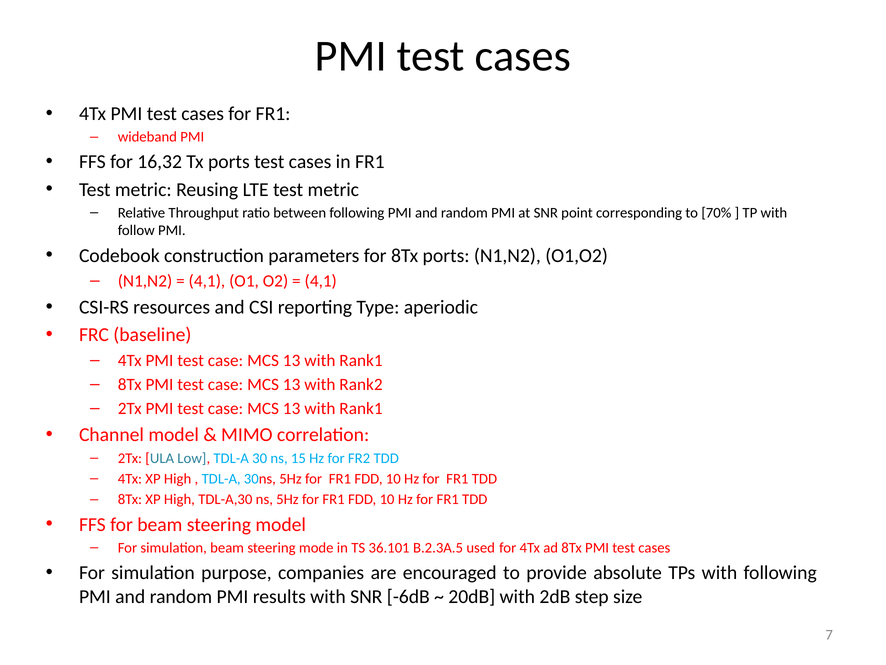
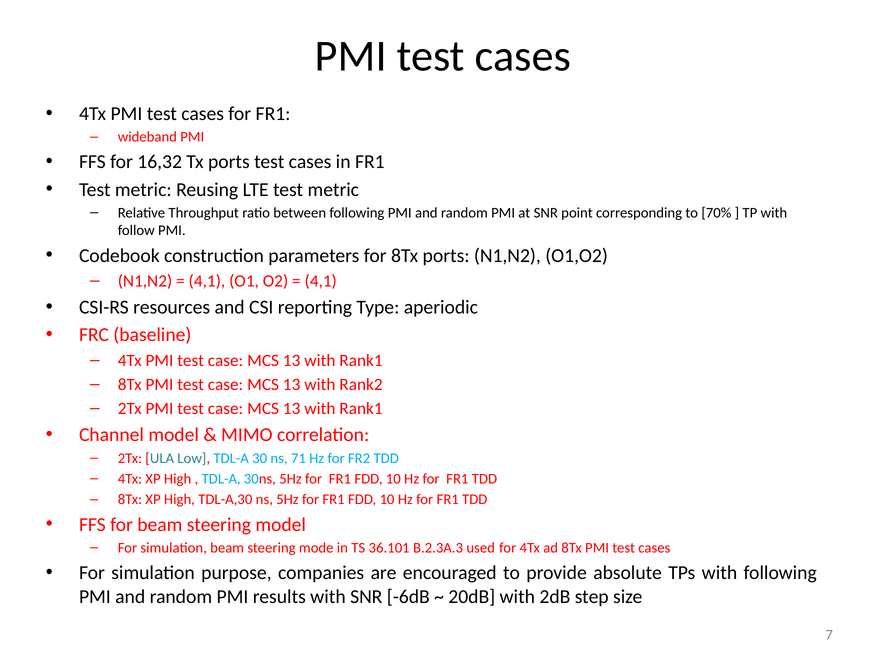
15: 15 -> 71 (298, 458)
B.2.3A.5: B.2.3A.5 -> B.2.3A.3 (438, 547)
